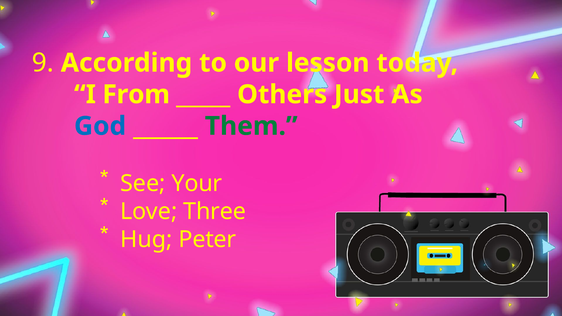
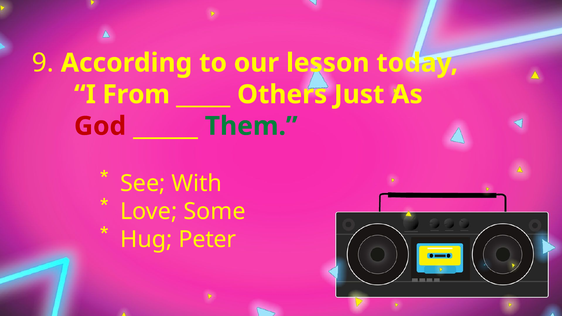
God colour: blue -> red (100, 126)
Your: Your -> With (197, 183)
Three: Three -> Some (214, 211)
